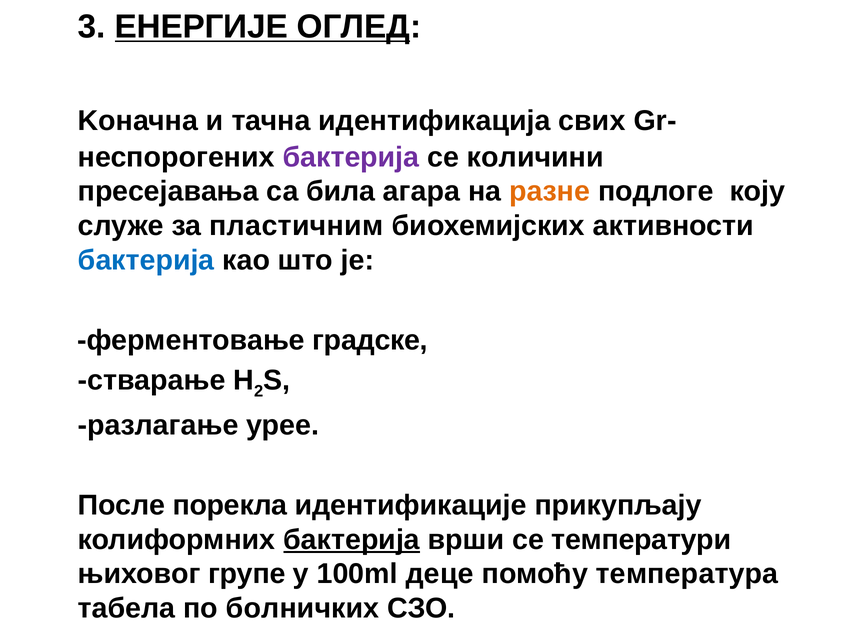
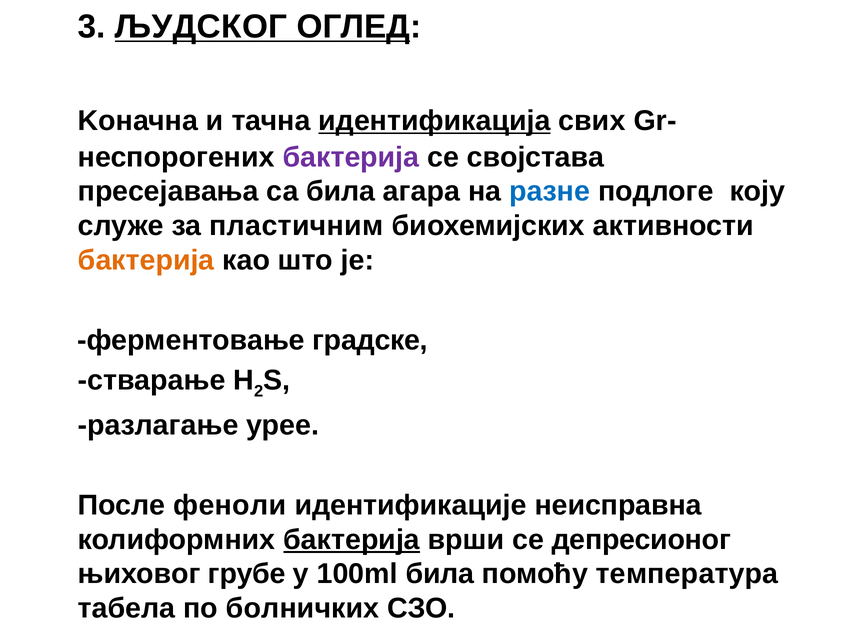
ЕНЕРГИЈЕ: ЕНЕРГИЈЕ -> ЉУДСКОГ (201, 27)
идентификација underline: none -> present (434, 121)
количини: количини -> својстава (536, 157)
разне colour: orange -> blue (550, 191)
бактерија colour: blue -> orange (146, 260)
порекла: порекла -> феноли (230, 505)
прикупљају: прикупљају -> неисправна (618, 505)
температури: температури -> депресионог (641, 539)
групе: групе -> грубе (247, 573)
100ml деце: деце -> била (440, 573)
